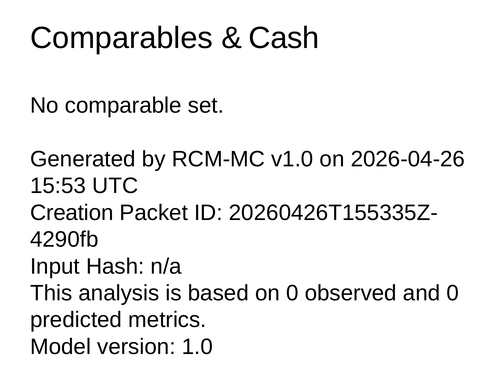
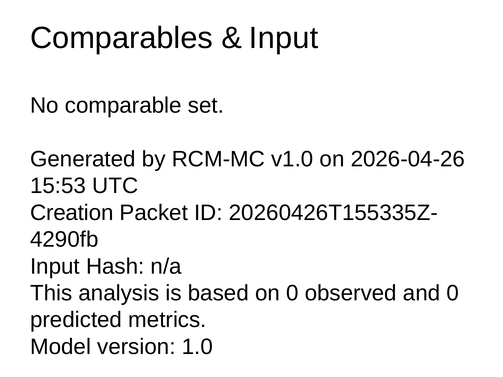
Cash: Cash -> Input (284, 38)
